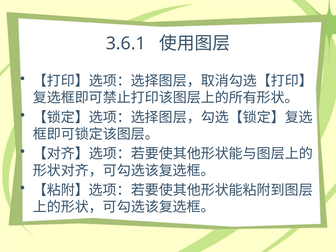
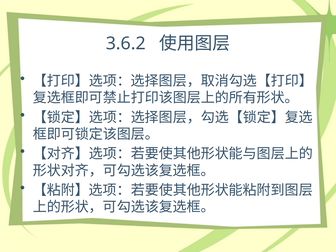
3.6.1: 3.6.1 -> 3.6.2 (126, 44)
